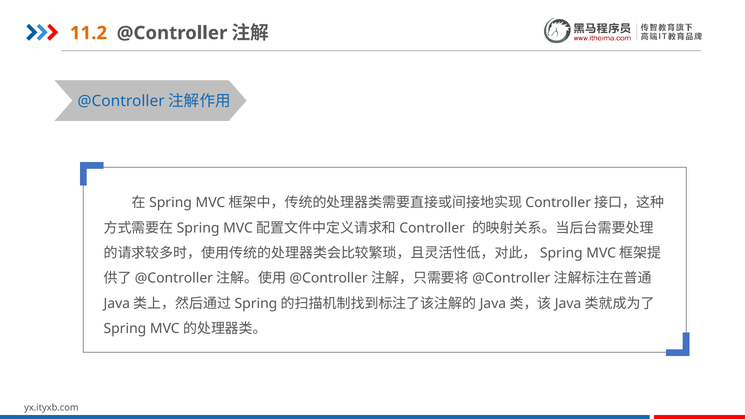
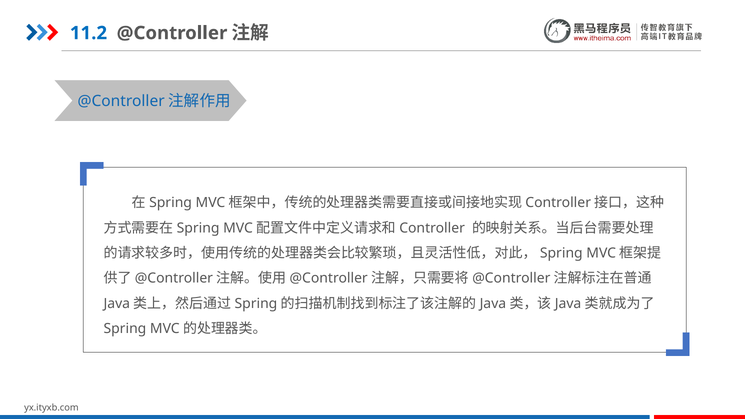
11.2 colour: orange -> blue (88, 33)
